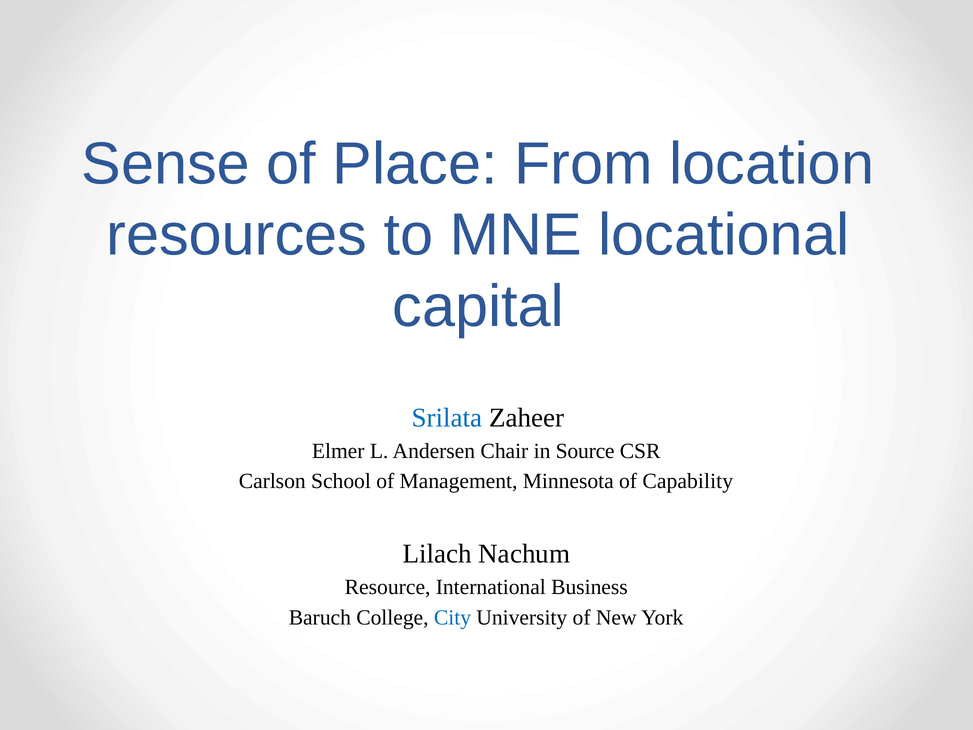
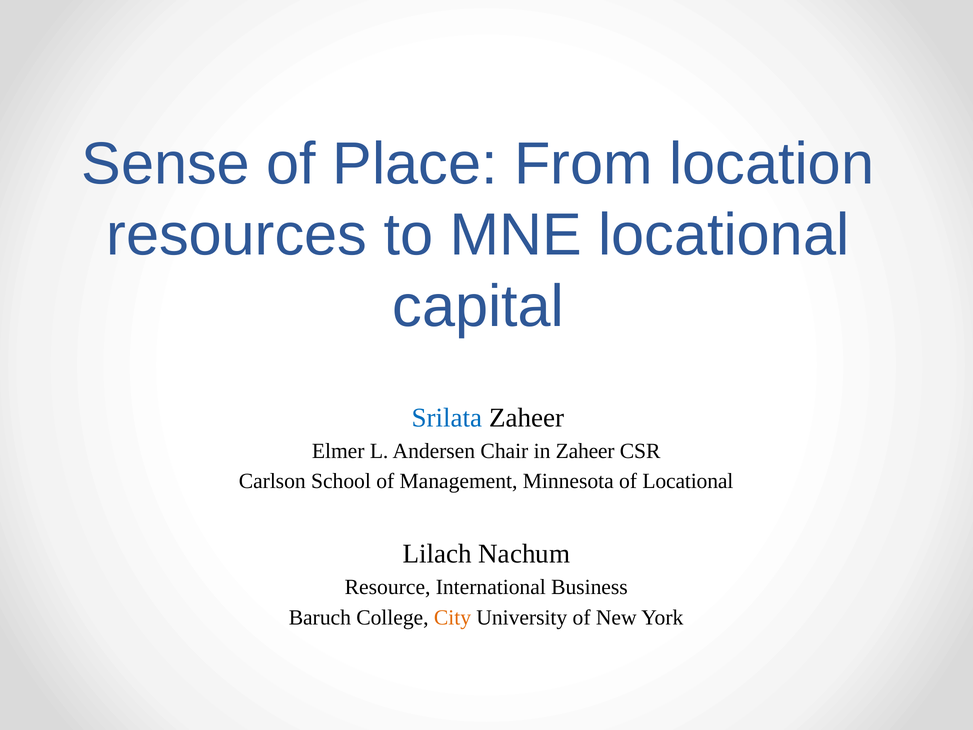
in Source: Source -> Zaheer (585, 451)
of Capability: Capability -> Locational (688, 481)
City colour: blue -> orange (453, 617)
